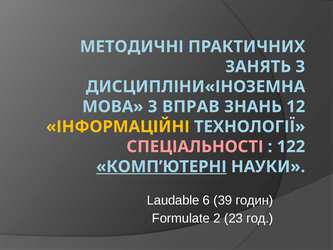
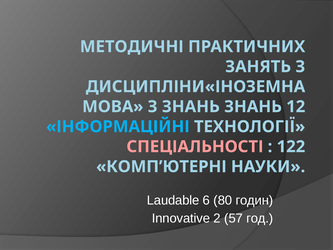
З ВПРАВ: ВПРАВ -> ЗНАНЬ (191, 107)
ІНФОРМАЦІЙНІ colour: yellow -> light blue (118, 127)
КОМП’ЮТЕРНІ underline: present -> none (161, 166)
39: 39 -> 80 (223, 200)
Formulate: Formulate -> Innovative (181, 218)
23: 23 -> 57 (234, 218)
